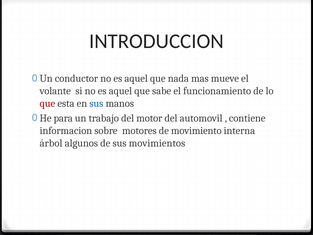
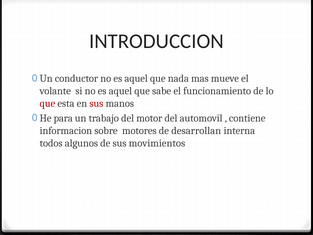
sus colour: blue -> red (96, 103)
movimiento: movimiento -> desarrollan (196, 130)
árbol: árbol -> todos (51, 143)
